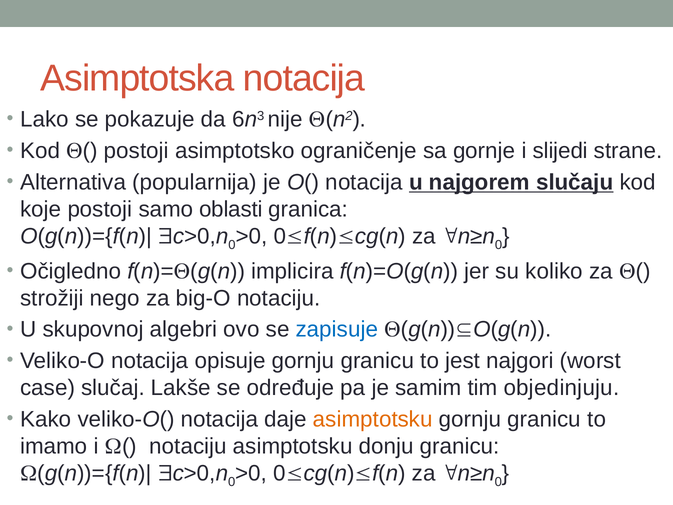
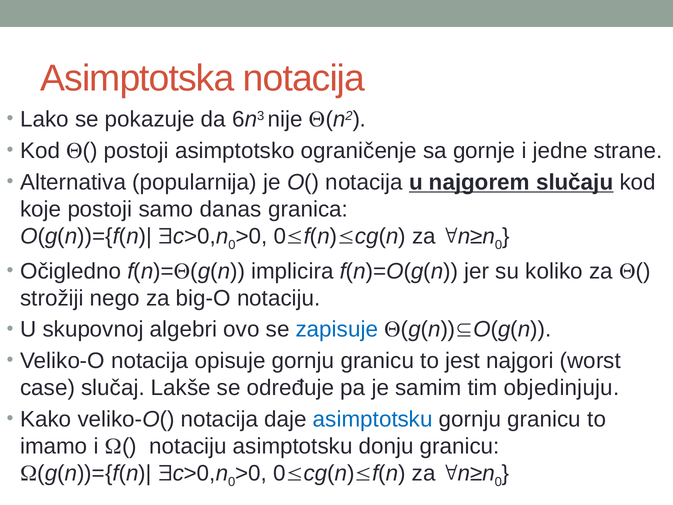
slijedi: slijedi -> jedne (560, 151)
oblasti: oblasti -> danas (231, 209)
asimptotsku colour: orange -> blue (373, 419)
